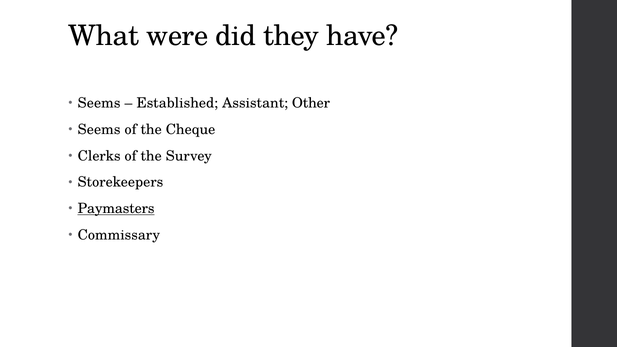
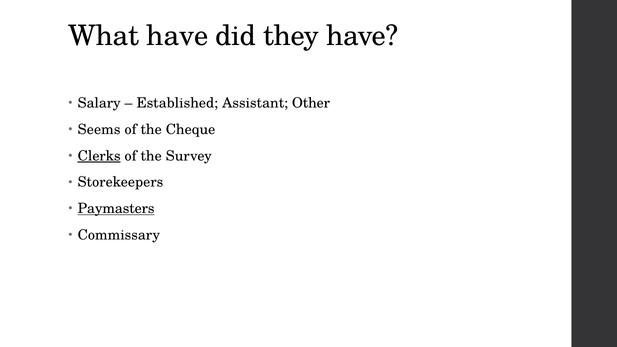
What were: were -> have (177, 36)
Seems: Seems -> Salary (99, 103)
Clerks underline: none -> present (99, 156)
